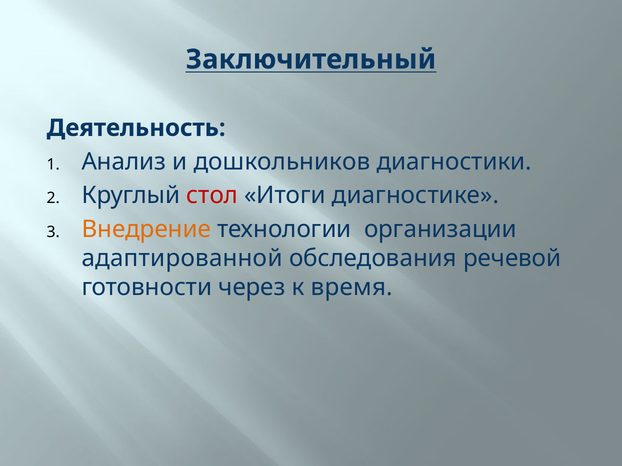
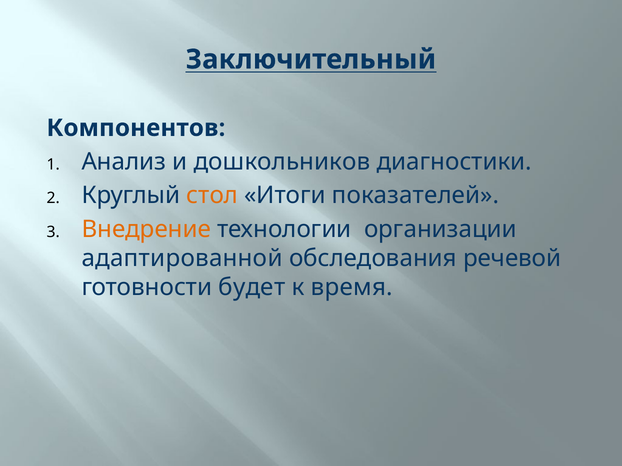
Деятельность: Деятельность -> Компонентов (136, 128)
стол colour: red -> orange (212, 196)
диагностике: диагностике -> показателей (416, 196)
через: через -> будет (252, 287)
